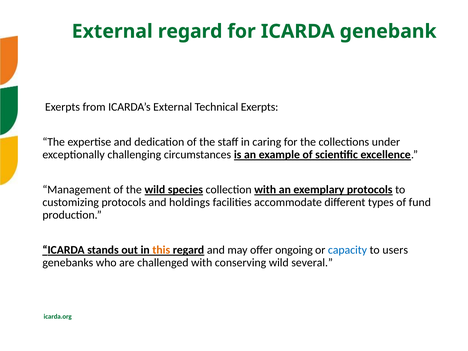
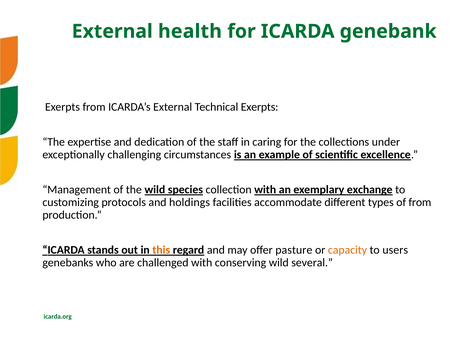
External regard: regard -> health (190, 31)
exemplary protocols: protocols -> exchange (370, 190)
of fund: fund -> from (420, 202)
ongoing: ongoing -> pasture (294, 250)
capacity colour: blue -> orange (347, 250)
